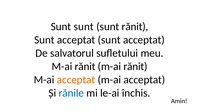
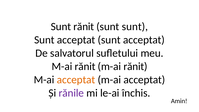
sunt: sunt -> rănit (84, 27)
rănit: rănit -> sunt (135, 27)
rănile colour: blue -> purple (71, 93)
